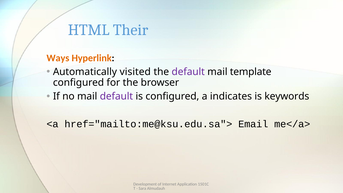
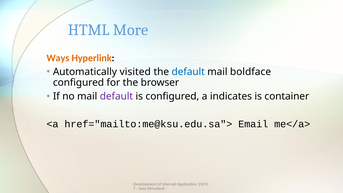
Their: Their -> More (131, 30)
default colour: purple -> blue (188, 72)
template: template -> boldface (251, 72)
keywords: keywords -> container (287, 96)
